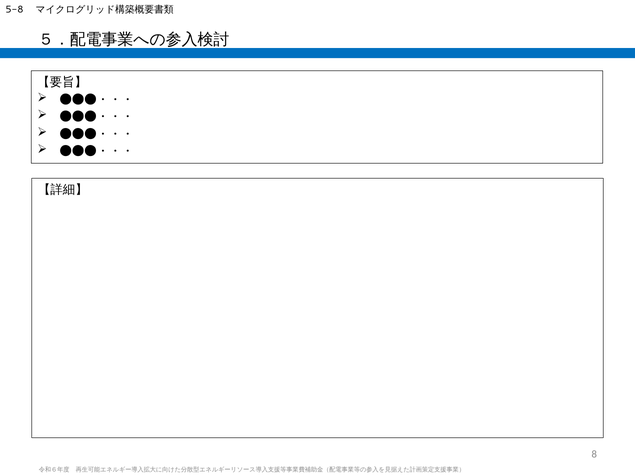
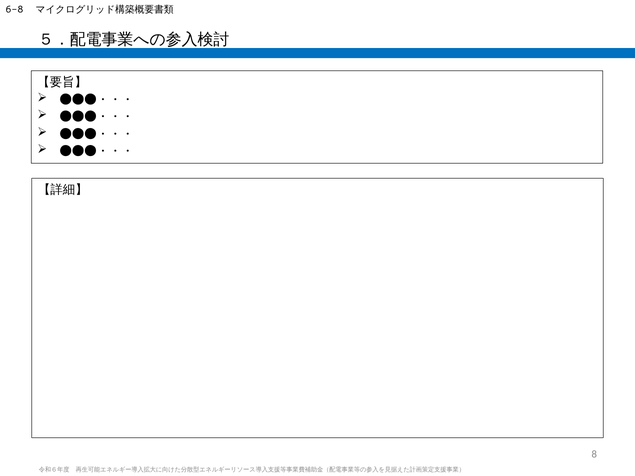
5-8: 5-8 -> 6-8 (14, 10)
